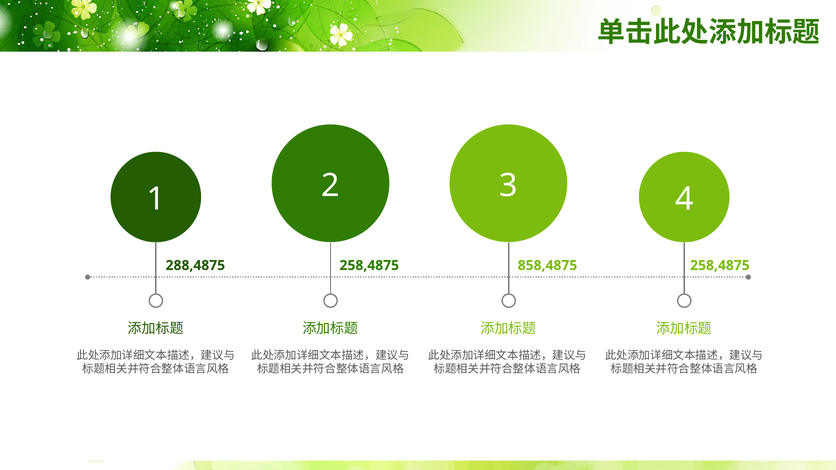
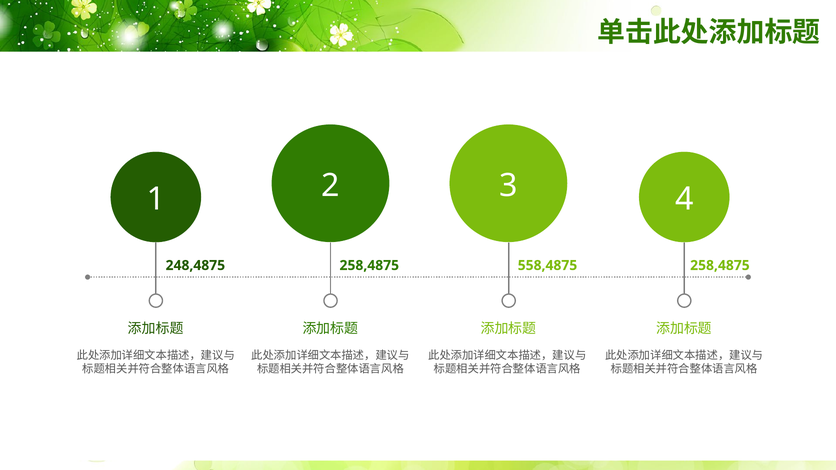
288,4875: 288,4875 -> 248,4875 (195, 266)
858,4875: 858,4875 -> 558,4875 (547, 266)
